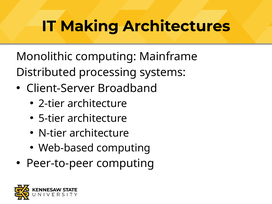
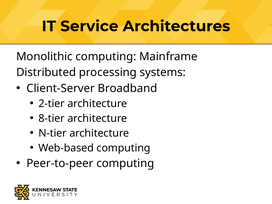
Making: Making -> Service (89, 26)
5-tier: 5-tier -> 8-tier (52, 118)
